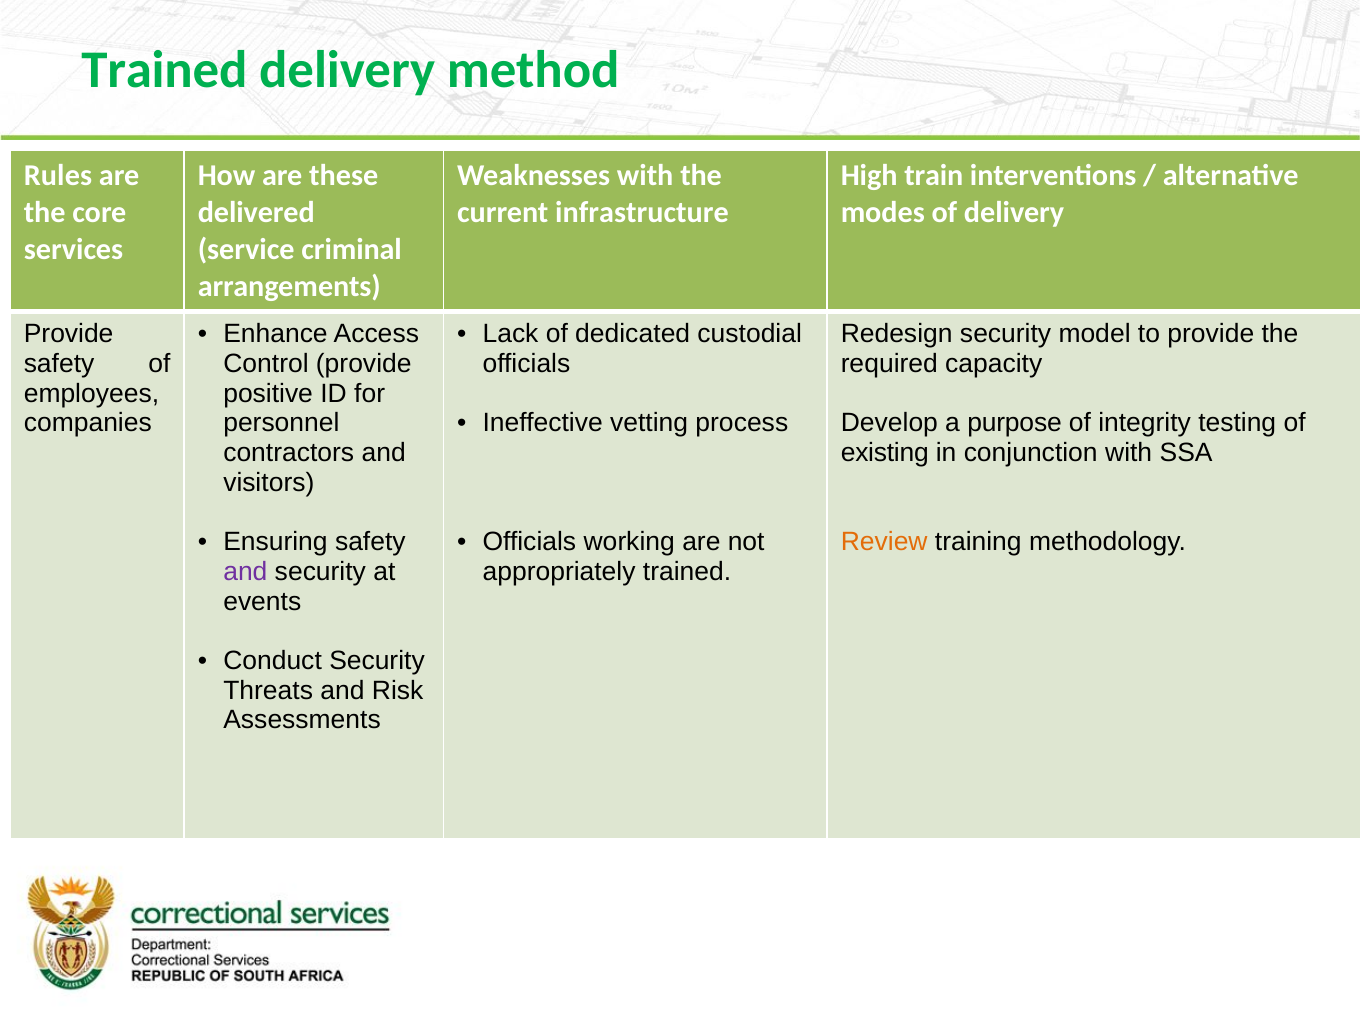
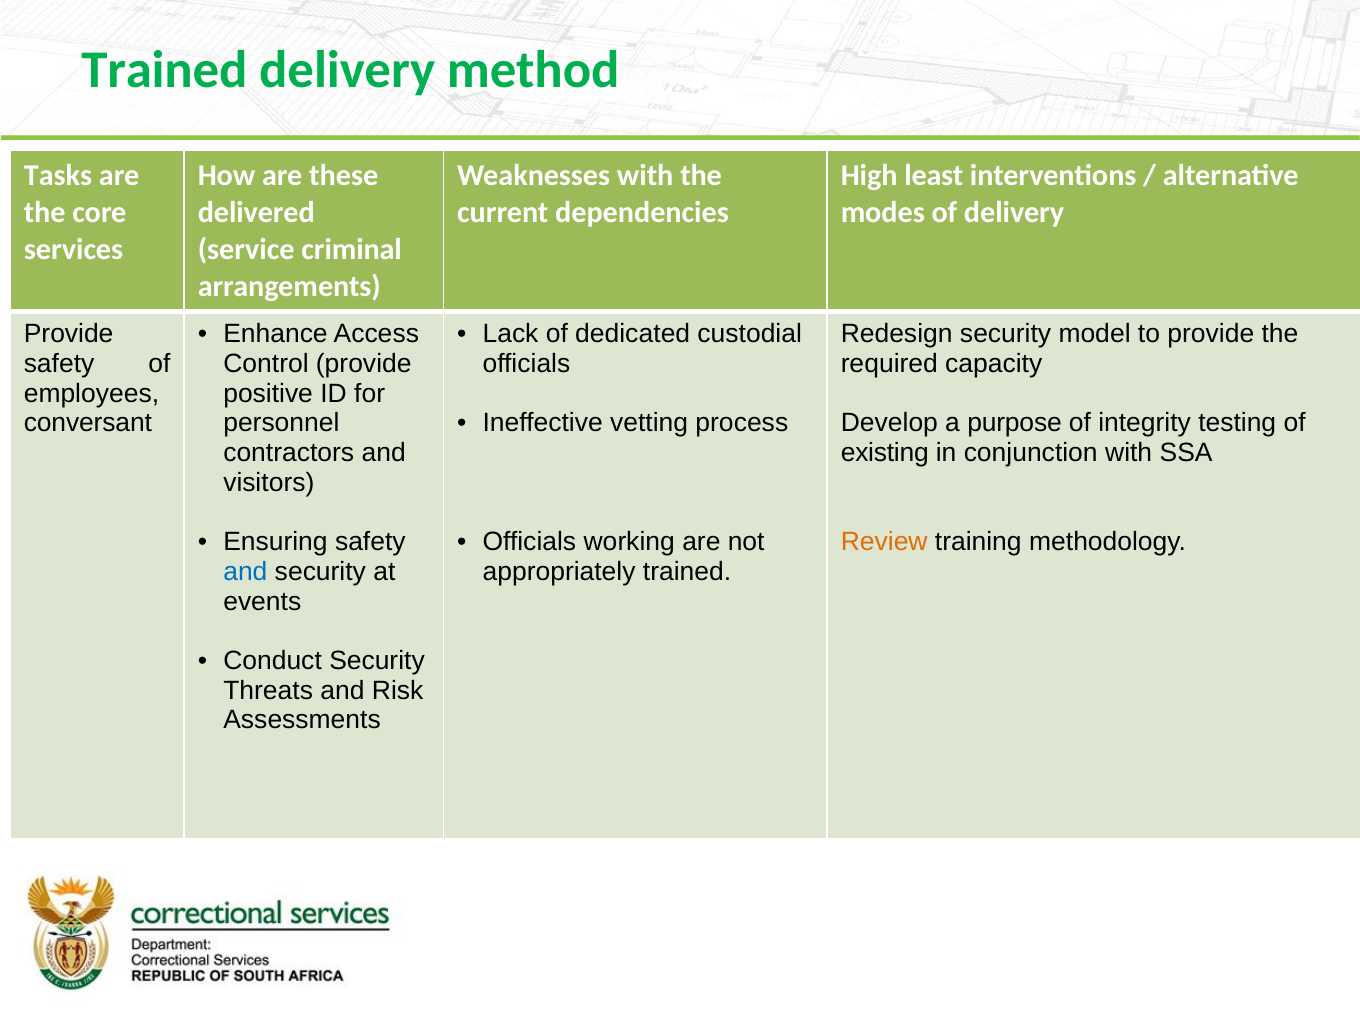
Rules: Rules -> Tasks (58, 176)
train: train -> least (934, 176)
infrastructure: infrastructure -> dependencies (642, 213)
companies: companies -> conversant (88, 423)
and colour: purple -> blue (245, 572)
